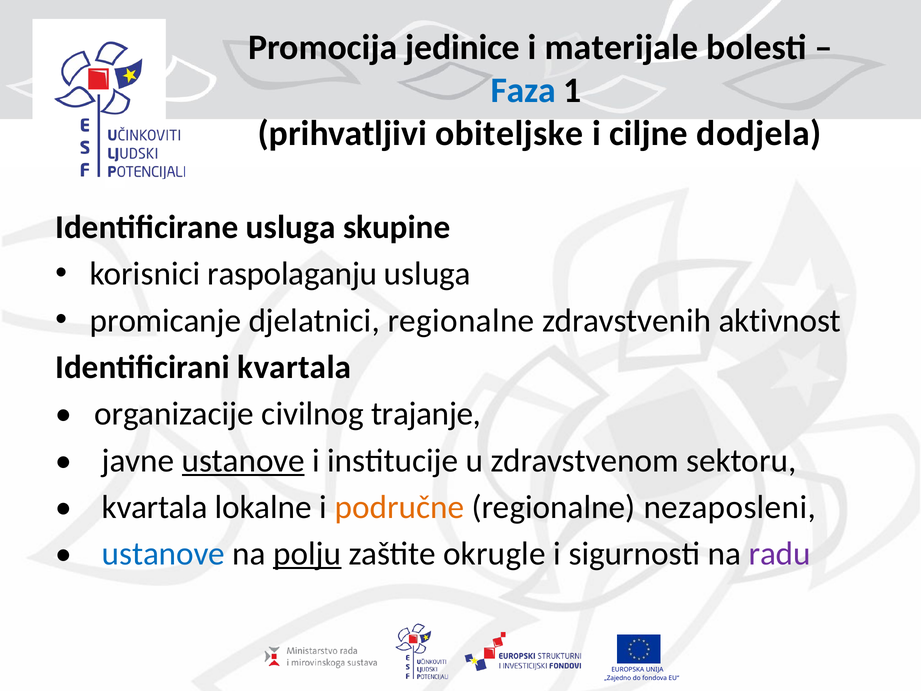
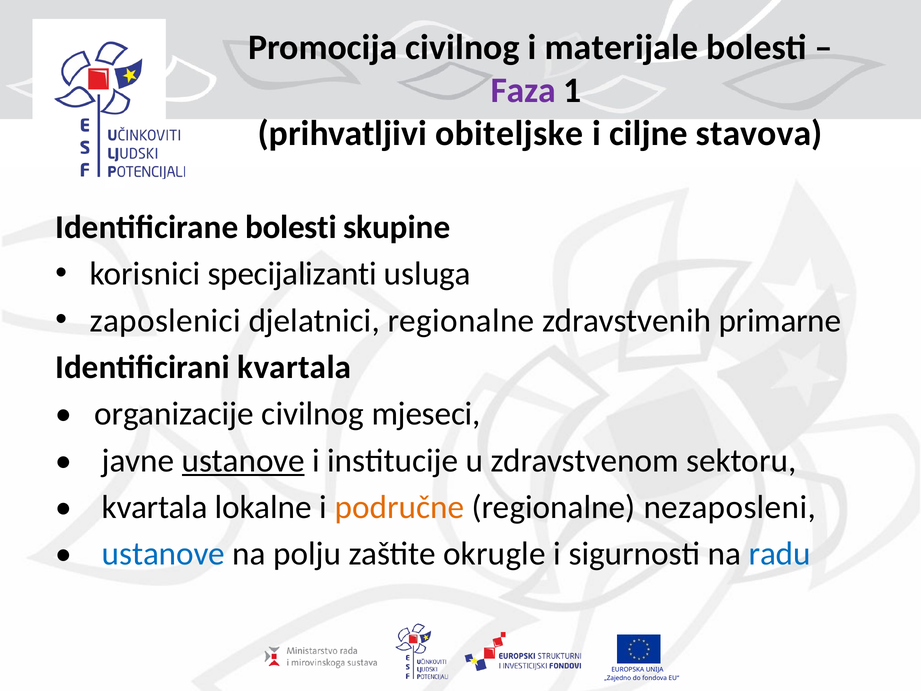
Promocija jedinice: jedinice -> civilnog (463, 47)
Faza colour: blue -> purple (523, 90)
dodjela: dodjela -> stavova (759, 133)
Identificirane usluga: usluga -> bolesti (291, 227)
raspolaganju: raspolaganju -> specijalizanti (292, 274)
promicanje: promicanje -> zaposlenici (165, 321)
aktivnost: aktivnost -> primarne (780, 321)
trajanje: trajanje -> mjeseci (426, 414)
polju underline: present -> none (307, 554)
radu colour: purple -> blue (780, 554)
